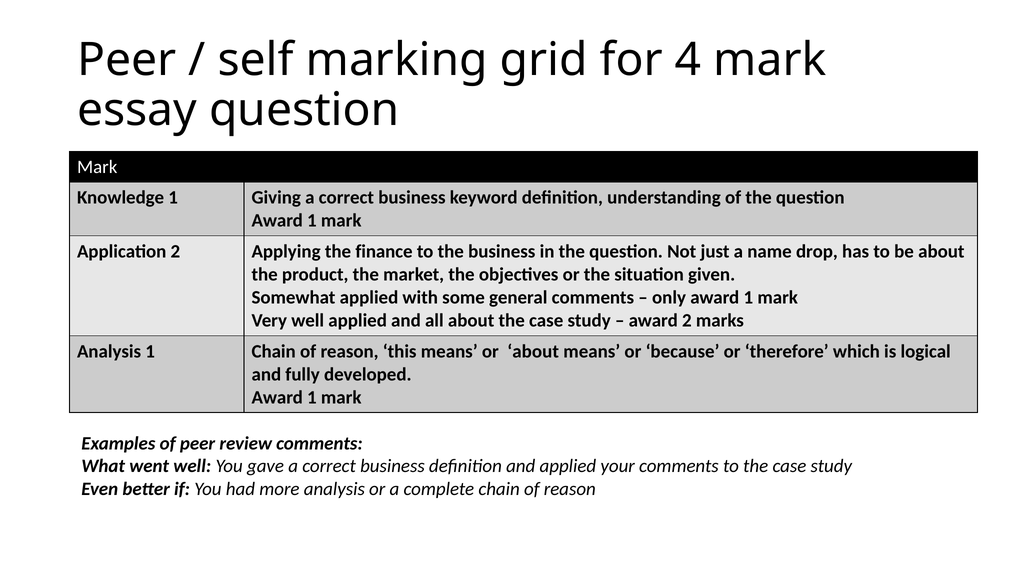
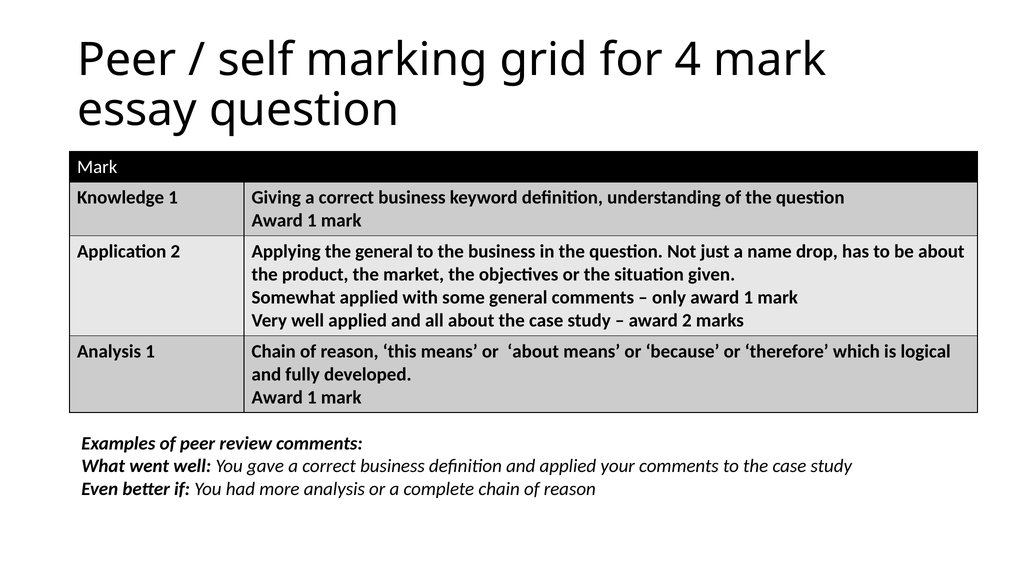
the finance: finance -> general (384, 251)
